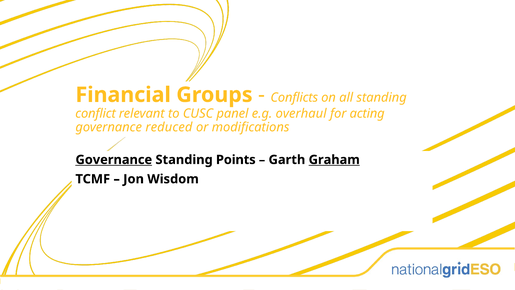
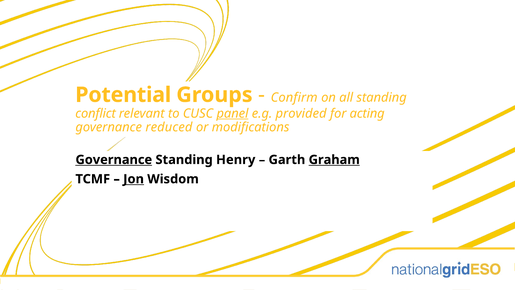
Financial: Financial -> Potential (123, 95)
Conflicts: Conflicts -> Confirm (294, 98)
panel underline: none -> present (232, 113)
overhaul: overhaul -> provided (301, 113)
Points: Points -> Henry (236, 160)
Jon underline: none -> present (134, 179)
